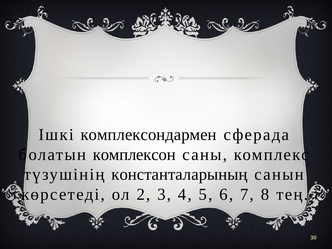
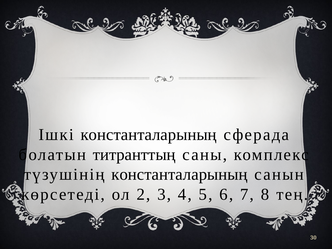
Ішкі комплексондармен: комплексондармен -> константаларының (149, 135)
комплексон: комплексон -> титранттың (134, 155)
